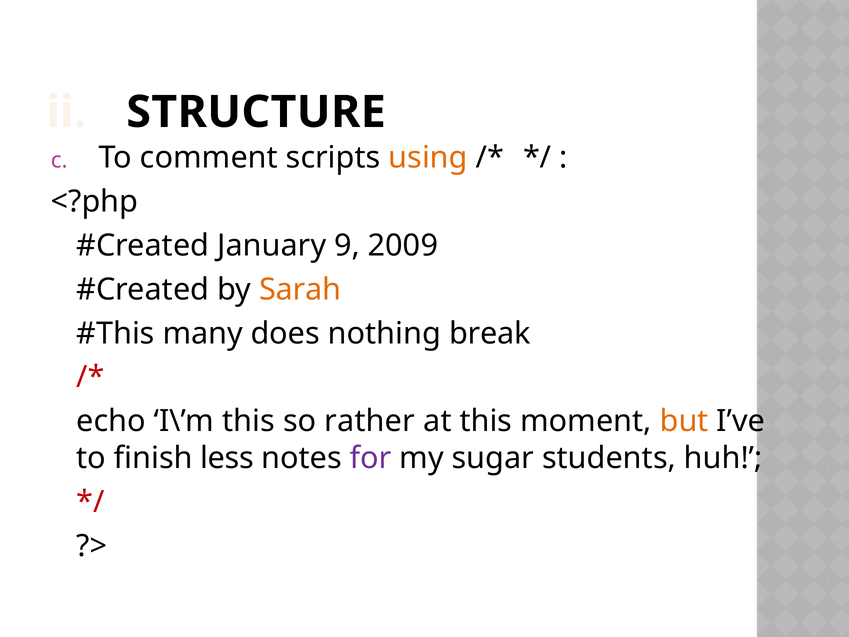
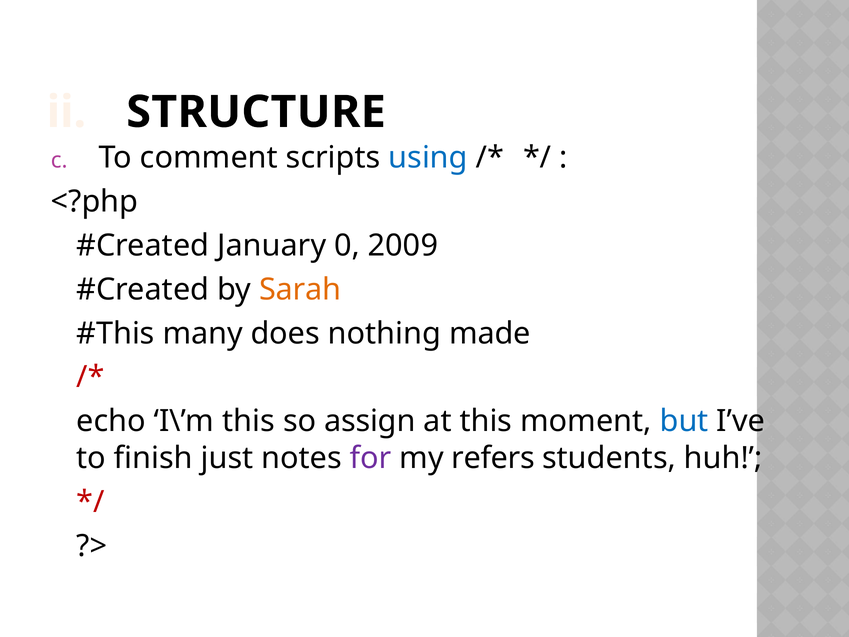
using colour: orange -> blue (428, 157)
9: 9 -> 0 (347, 245)
break: break -> made (490, 333)
rather: rather -> assign (370, 421)
but colour: orange -> blue (684, 421)
less: less -> just (227, 458)
sugar: sugar -> refers (493, 458)
